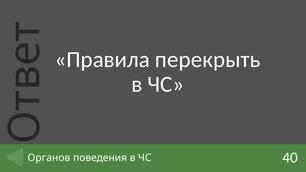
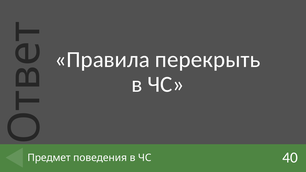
Органов: Органов -> Предмет (49, 158)
